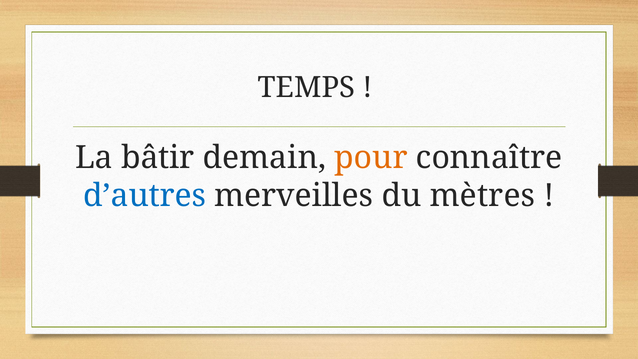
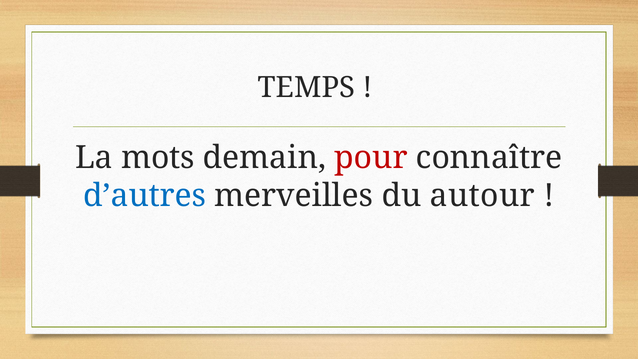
bâtir: bâtir -> mots (158, 158)
pour colour: orange -> red (371, 158)
mètres: mètres -> autour (482, 196)
